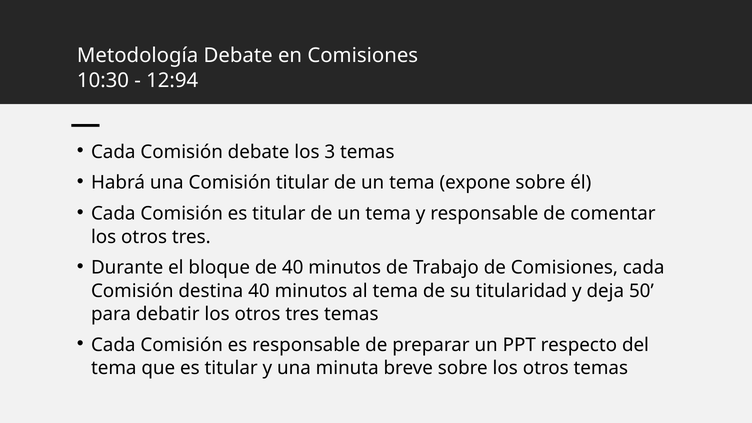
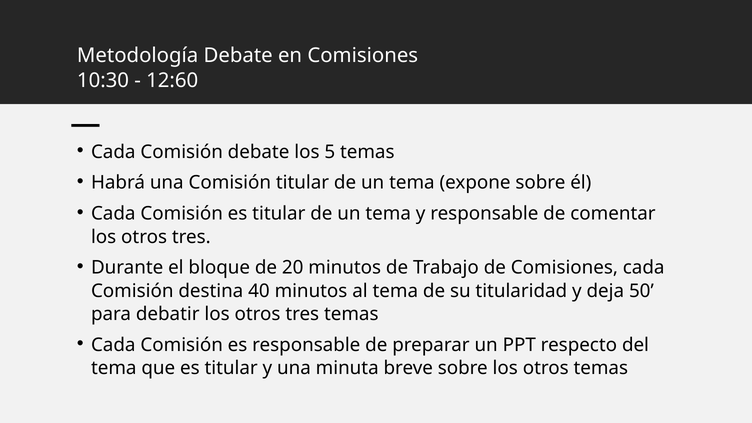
12:94: 12:94 -> 12:60 (172, 81)
3: 3 -> 5 (330, 152)
de 40: 40 -> 20 (293, 268)
